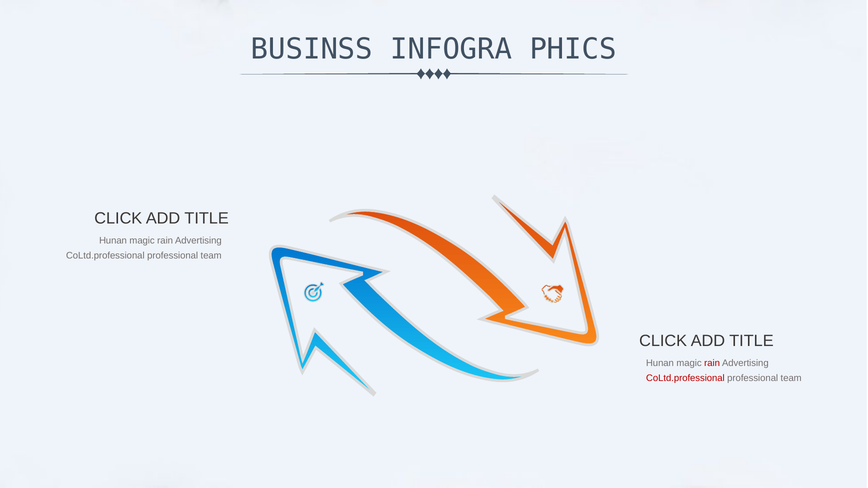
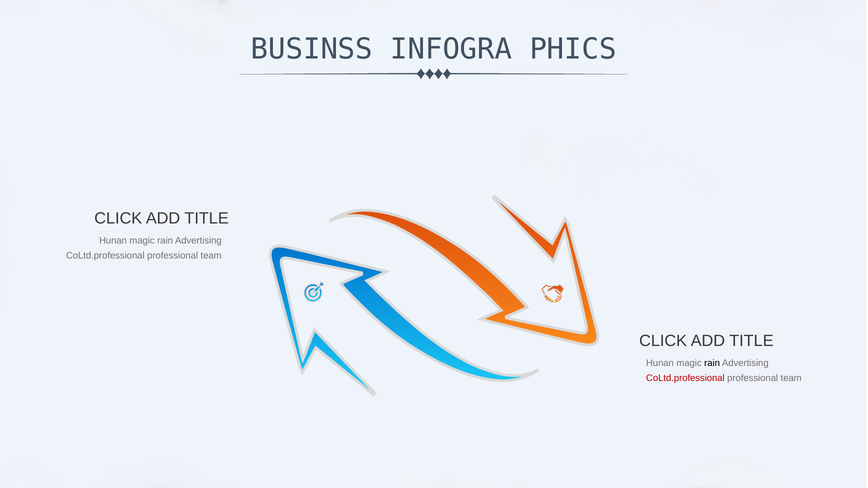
rain colour: red -> black (712, 364)
